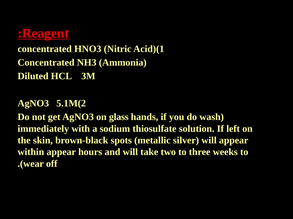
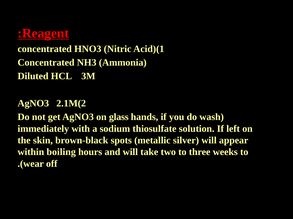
5.1M: 5.1M -> 2.1M (67, 104)
within appear: appear -> boiling (61, 152)
